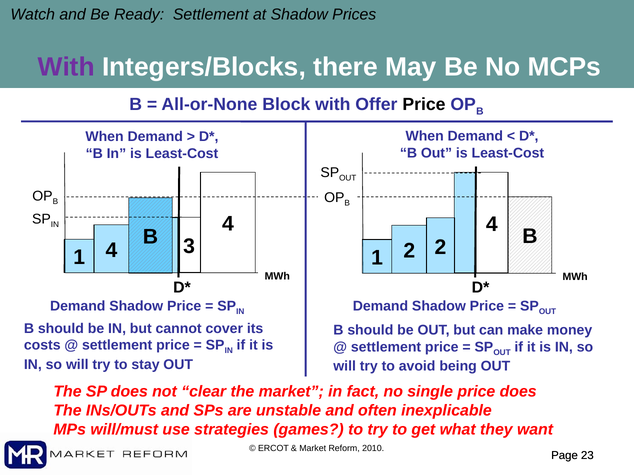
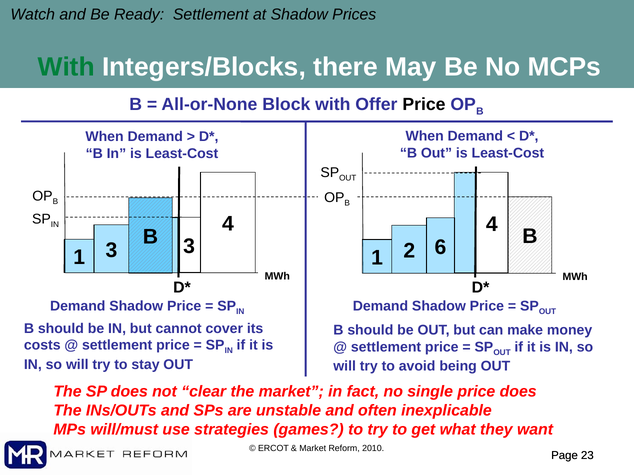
With colour: purple -> green (66, 67)
1 4: 4 -> 3 (111, 250)
2 2: 2 -> 6 (440, 247)
